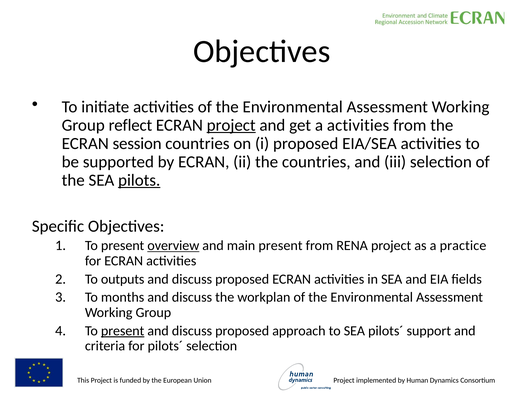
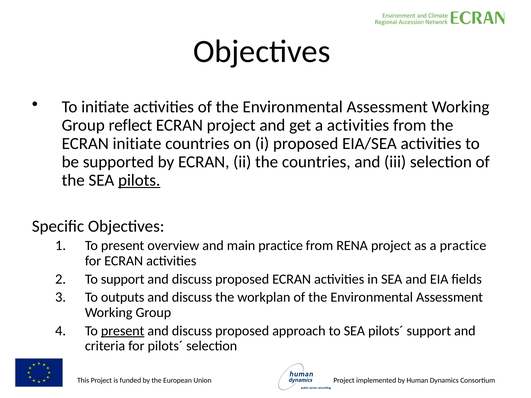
project underline: present -> none (231, 125)
ECRAN session: session -> initiate (137, 144)
overview underline: present -> none (173, 246)
main present: present -> practice (281, 246)
To outputs: outputs -> support (123, 279)
months: months -> outputs (123, 298)
